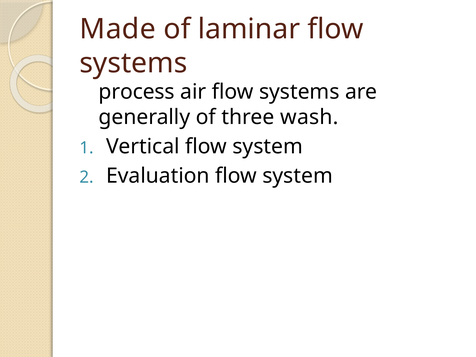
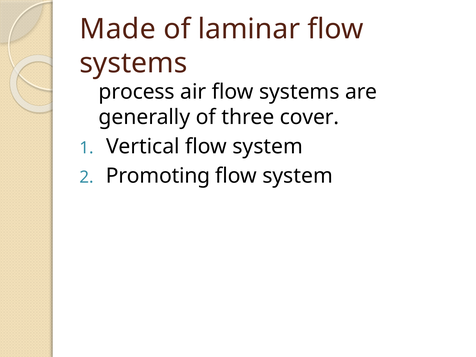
wash: wash -> cover (309, 117)
Evaluation: Evaluation -> Promoting (158, 176)
